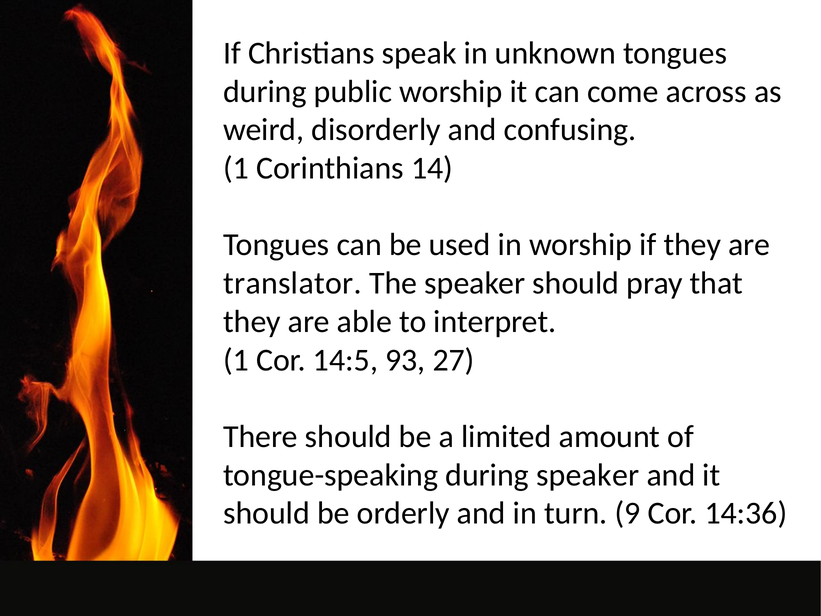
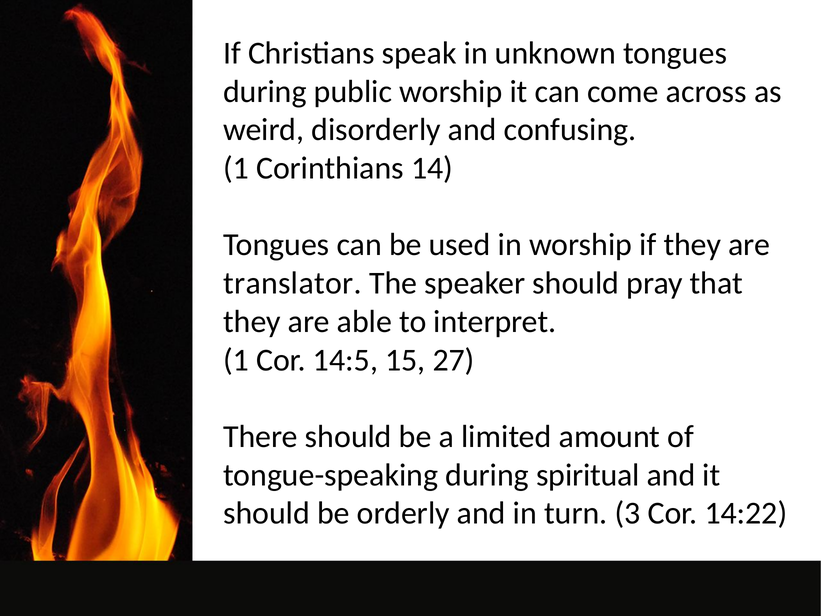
93: 93 -> 15 (405, 360)
during speaker: speaker -> spiritual (588, 475)
9: 9 -> 3 (627, 513)
14:36: 14:36 -> 14:22 (746, 513)
